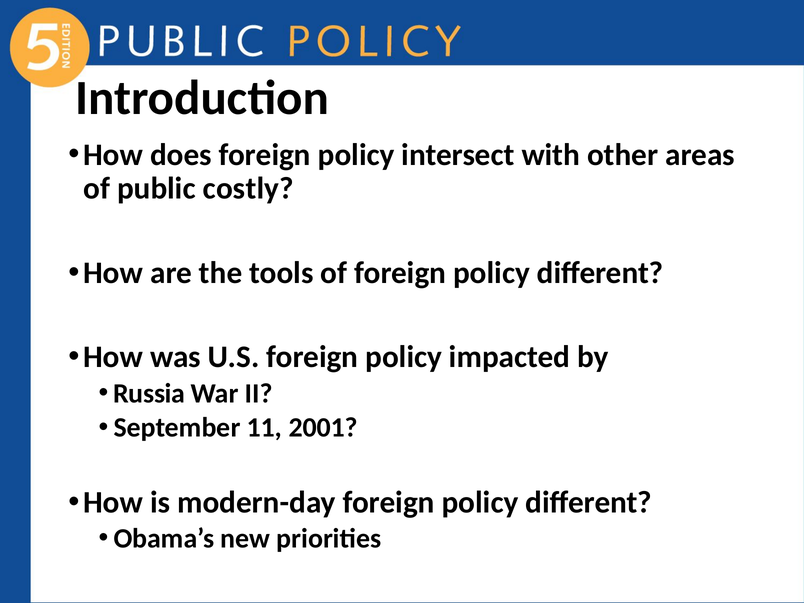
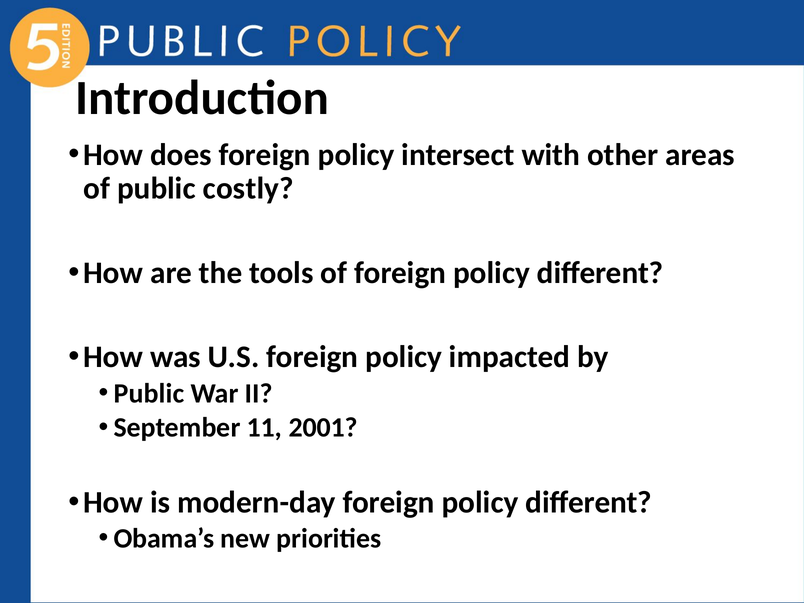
Russia: Russia -> Public (149, 393)
